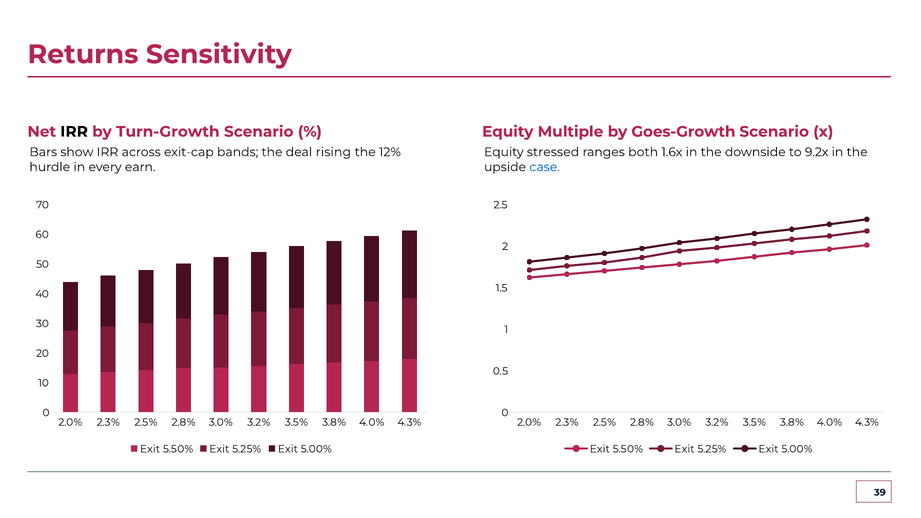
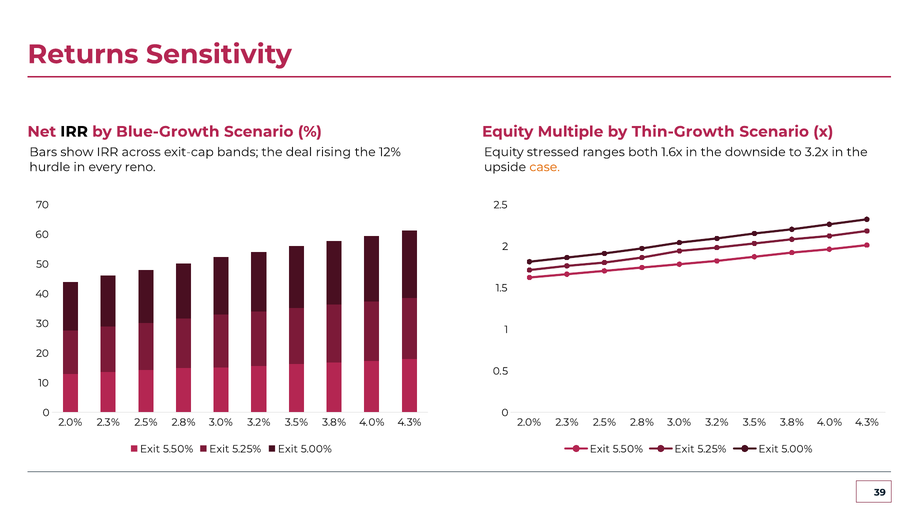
Turn-Growth: Turn-Growth -> Blue-Growth (168, 132)
Goes-Growth: Goes-Growth -> Thin-Growth (683, 132)
9.2x: 9.2x -> 3.2x (817, 152)
earn: earn -> reno (140, 167)
case colour: blue -> orange (545, 167)
